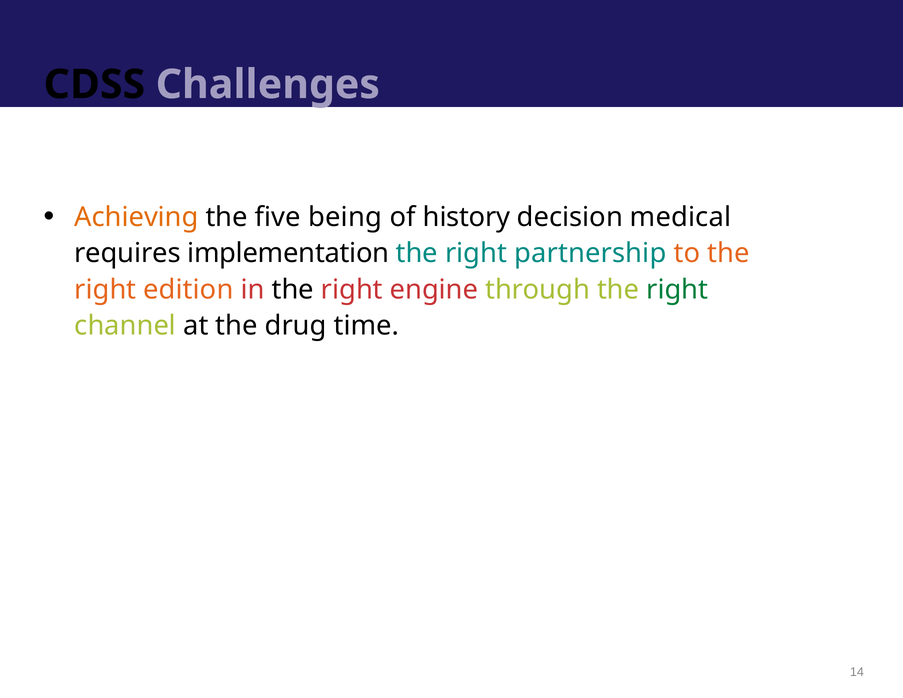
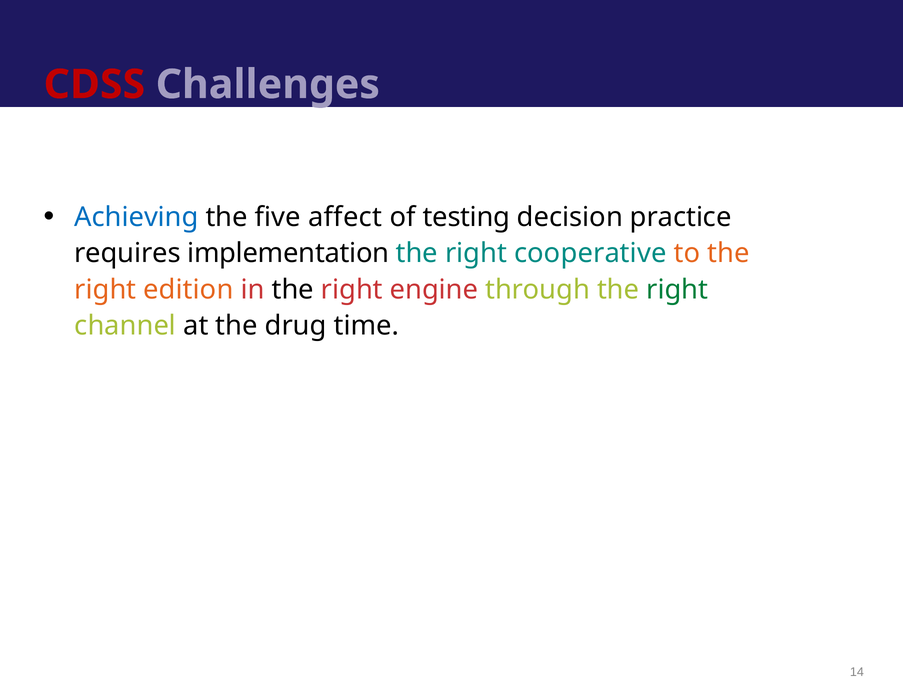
CDSS colour: black -> red (94, 85)
Achieving colour: orange -> blue (136, 217)
being: being -> affect (345, 217)
history: history -> testing (466, 217)
medical: medical -> practice (681, 217)
partnership: partnership -> cooperative (590, 253)
